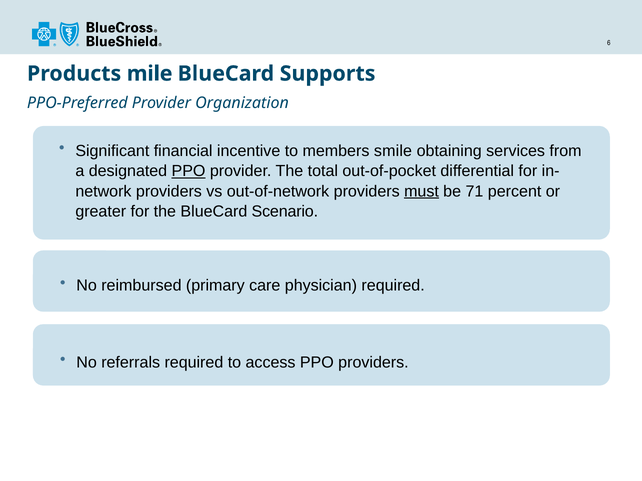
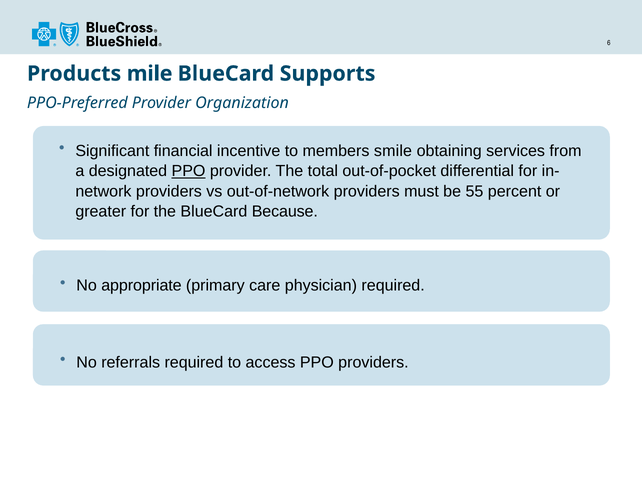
must underline: present -> none (421, 191)
71: 71 -> 55 (474, 191)
Scenario: Scenario -> Because (285, 212)
reimbursed: reimbursed -> appropriate (141, 286)
